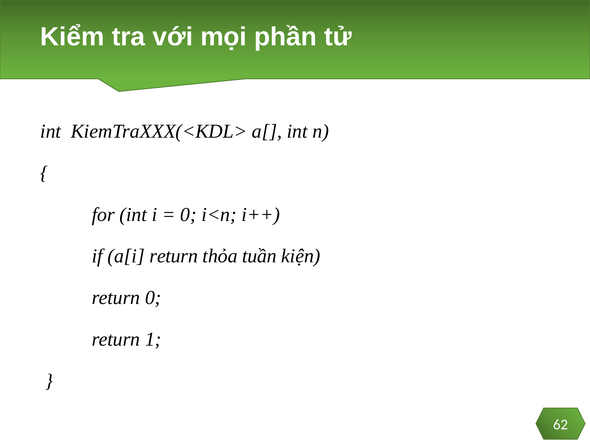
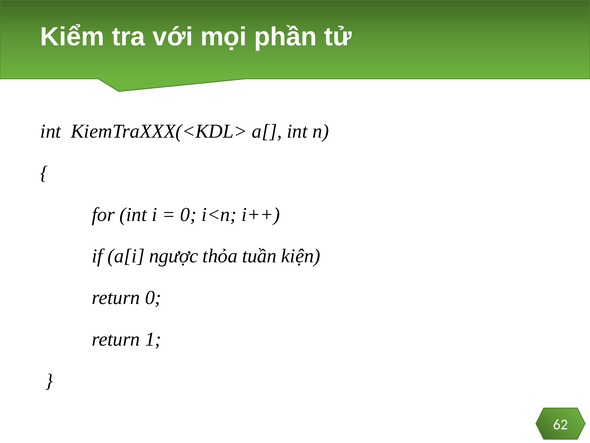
a[i return: return -> ngược (174, 256)
